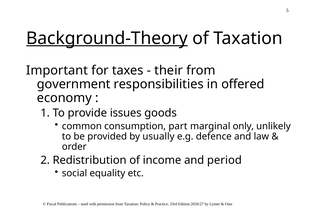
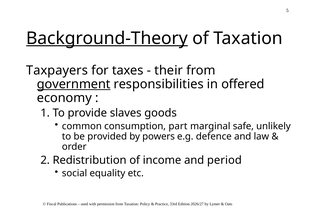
Important: Important -> Taxpayers (57, 70)
government underline: none -> present (74, 84)
issues: issues -> slaves (126, 113)
only: only -> safe (243, 126)
usually: usually -> powers (159, 136)
